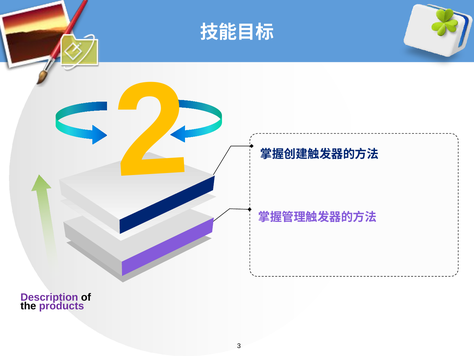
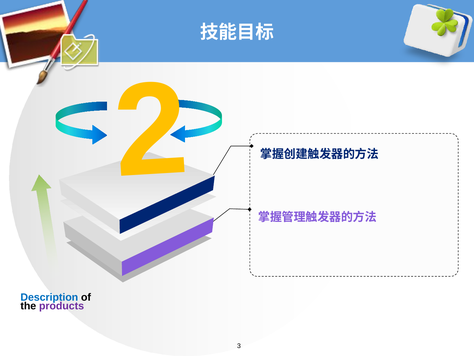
Description colour: purple -> blue (49, 297)
